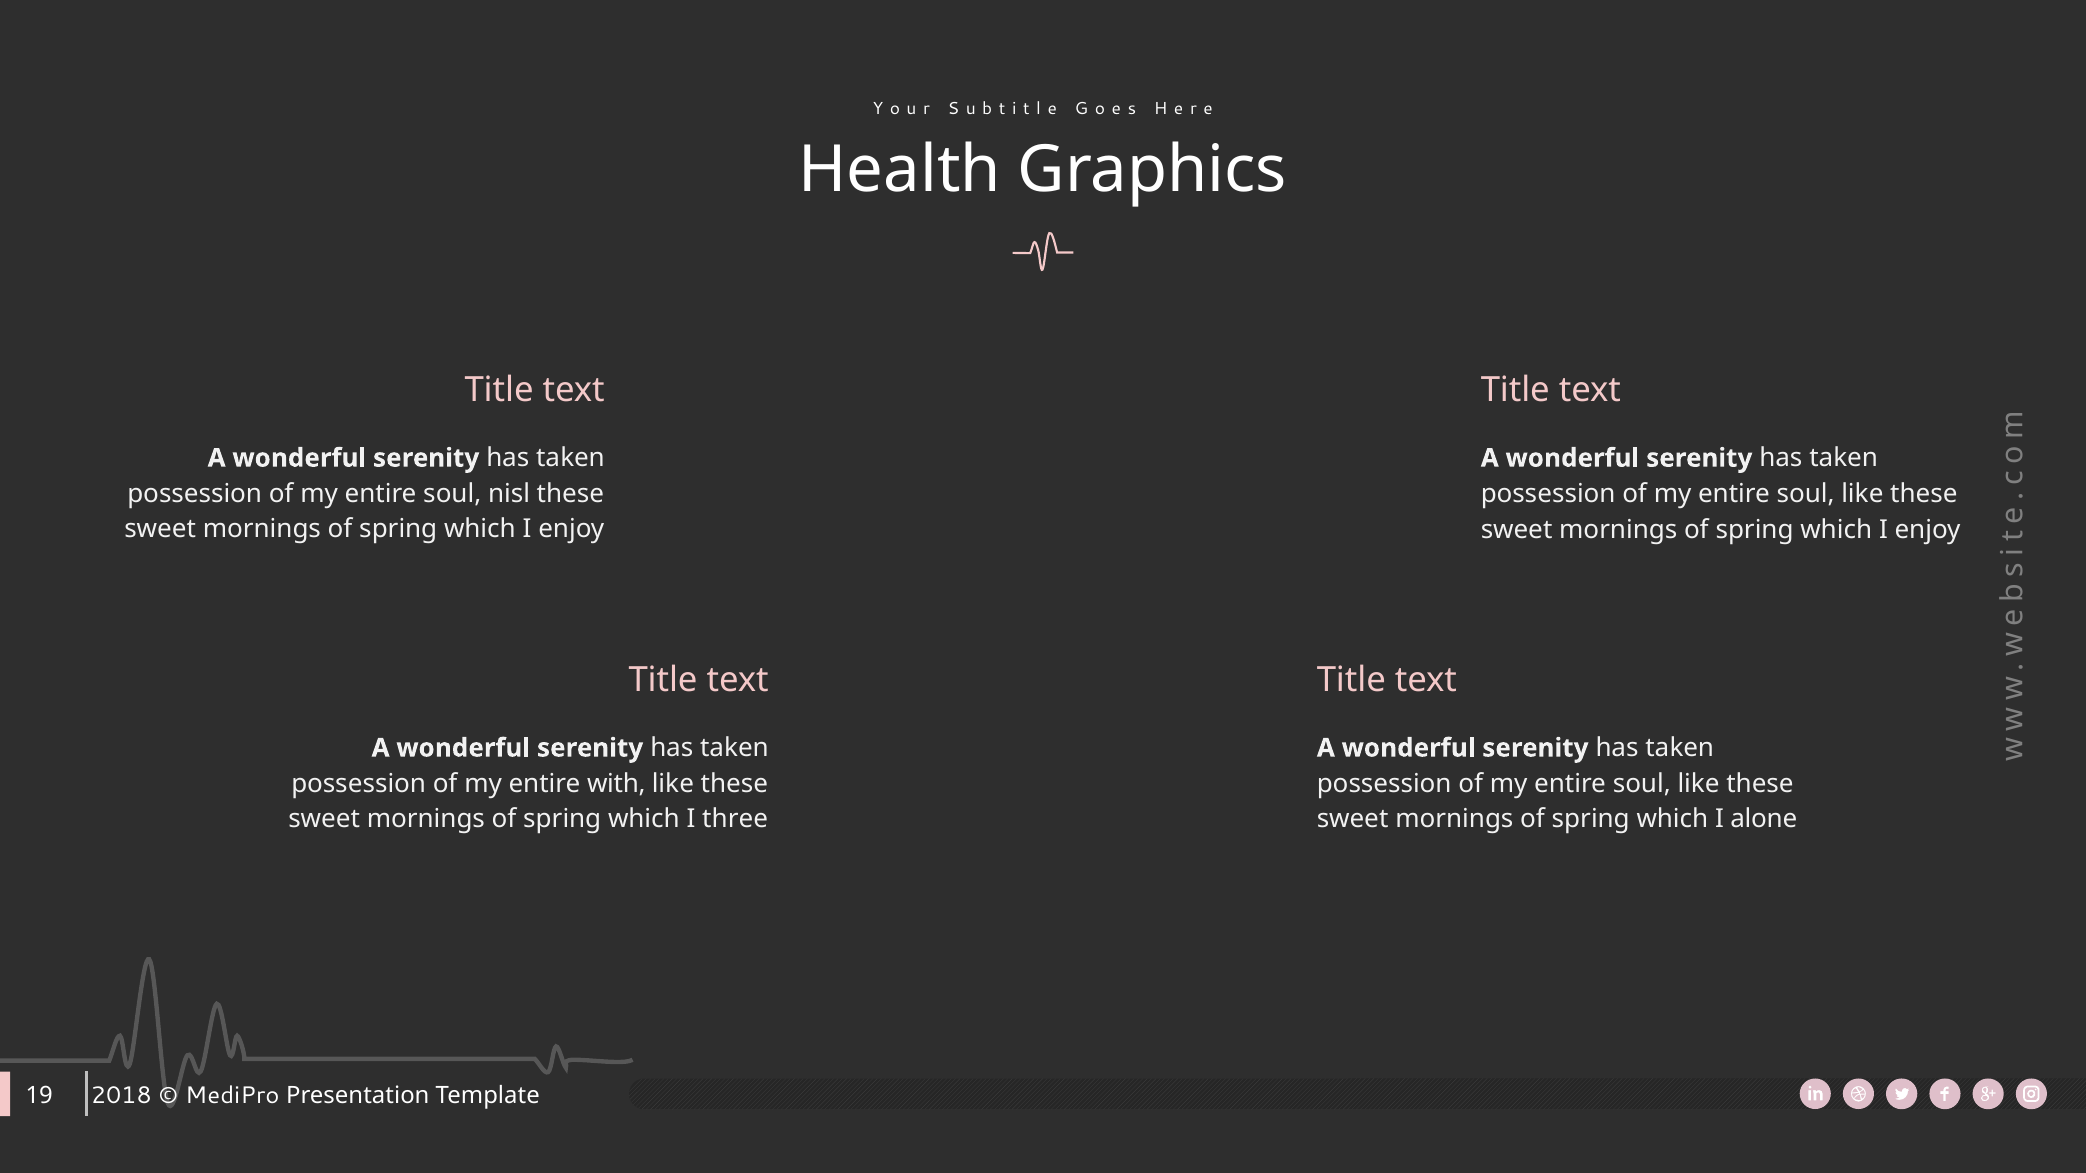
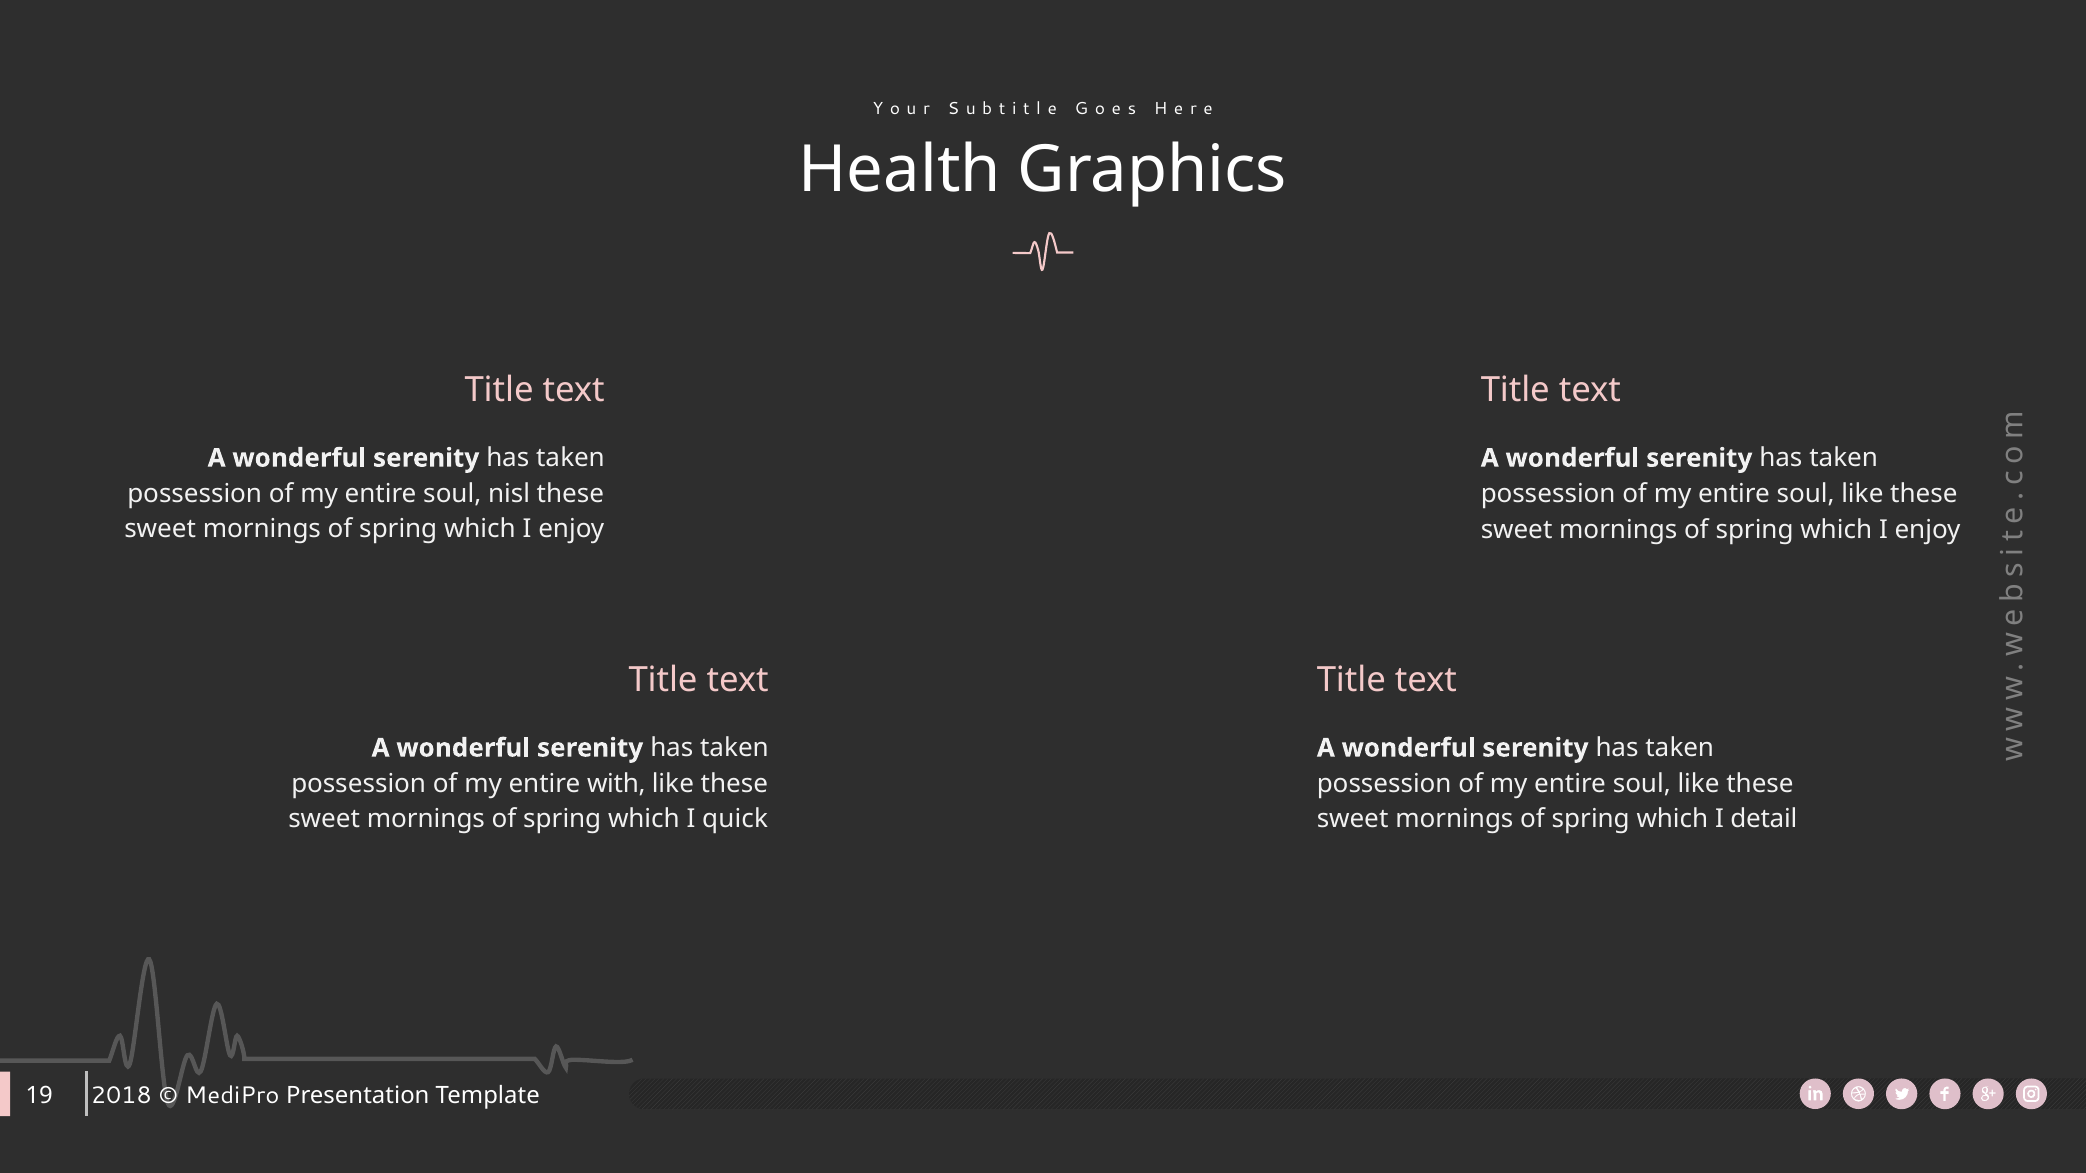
three: three -> quick (735, 820)
alone: alone -> detail (1764, 820)
